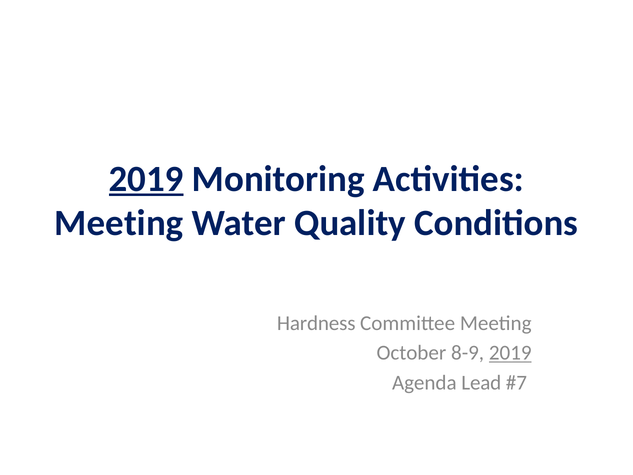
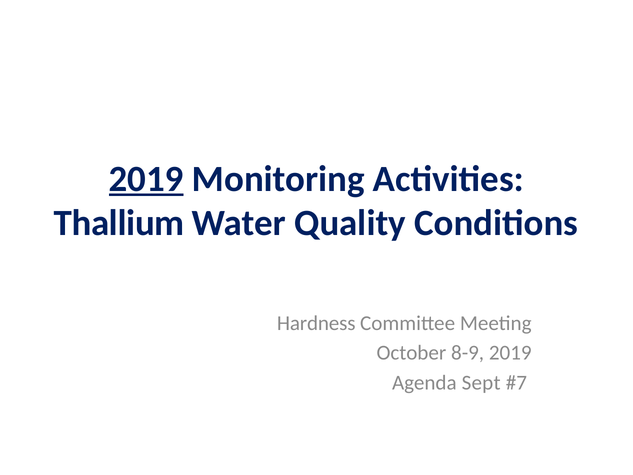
Meeting: Meeting -> Thallium (119, 223)
2019 underline: present -> none (510, 353)
Lead: Lead -> Sept (481, 382)
